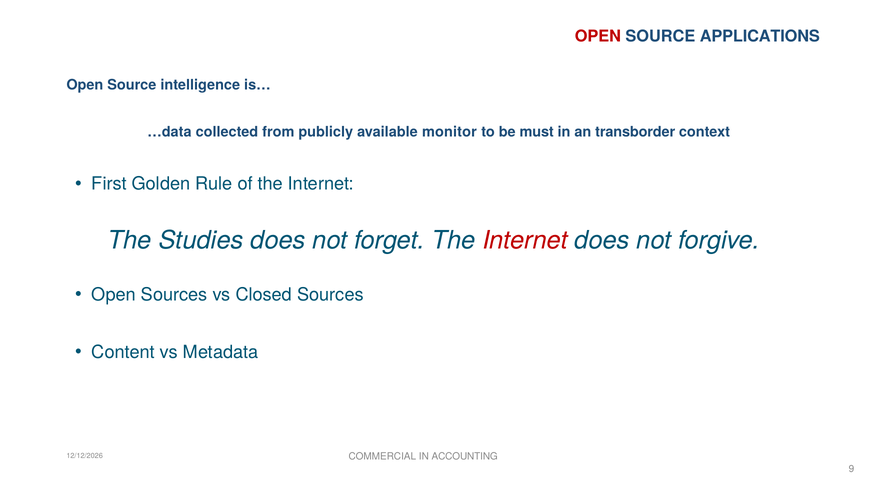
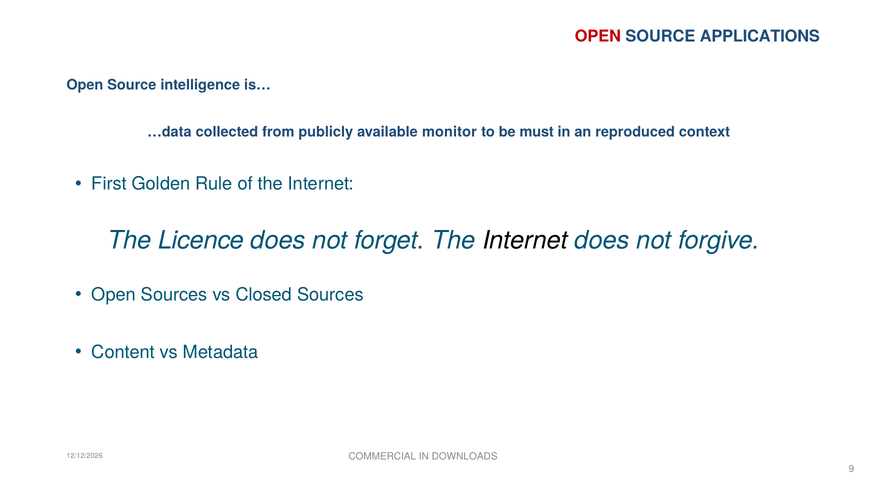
transborder: transborder -> reproduced (635, 132)
Studies: Studies -> Licence (201, 240)
Internet colour: red -> black (525, 240)
ACCOUNTING: ACCOUNTING -> DOWNLOADS (465, 456)
